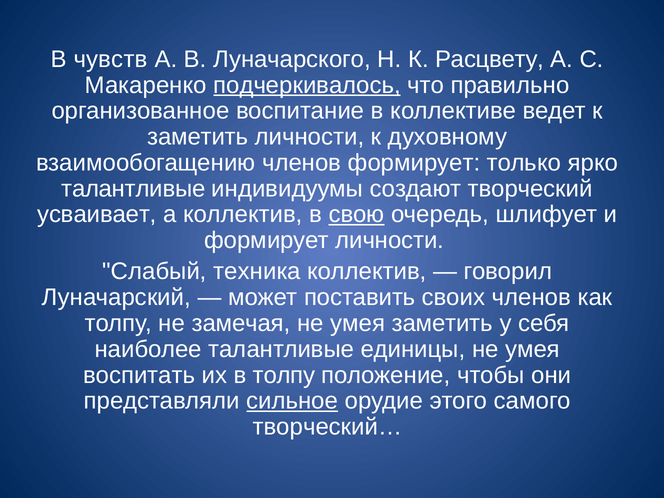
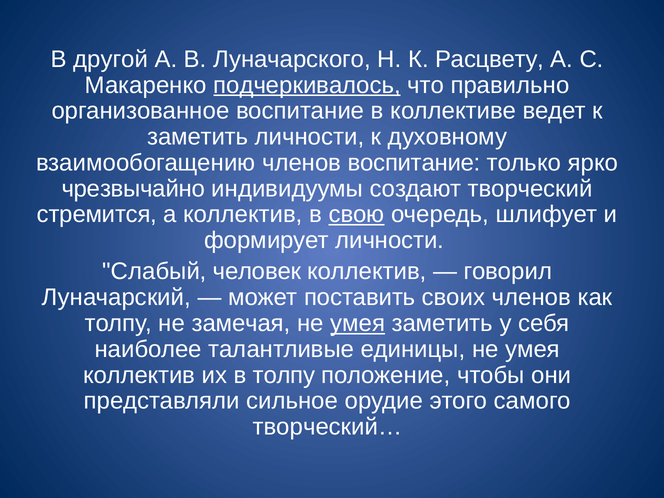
чувств: чувств -> другой (111, 59)
членов формирует: формирует -> воспитание (414, 163)
талантливые: талантливые -> чрезвычайно (133, 189)
усваивает: усваивает -> стремится (97, 215)
техника: техника -> человек (257, 272)
умея underline: none -> present (358, 323)
воспитать: воспитать -> коллектив (139, 375)
сильное underline: present -> none (292, 401)
